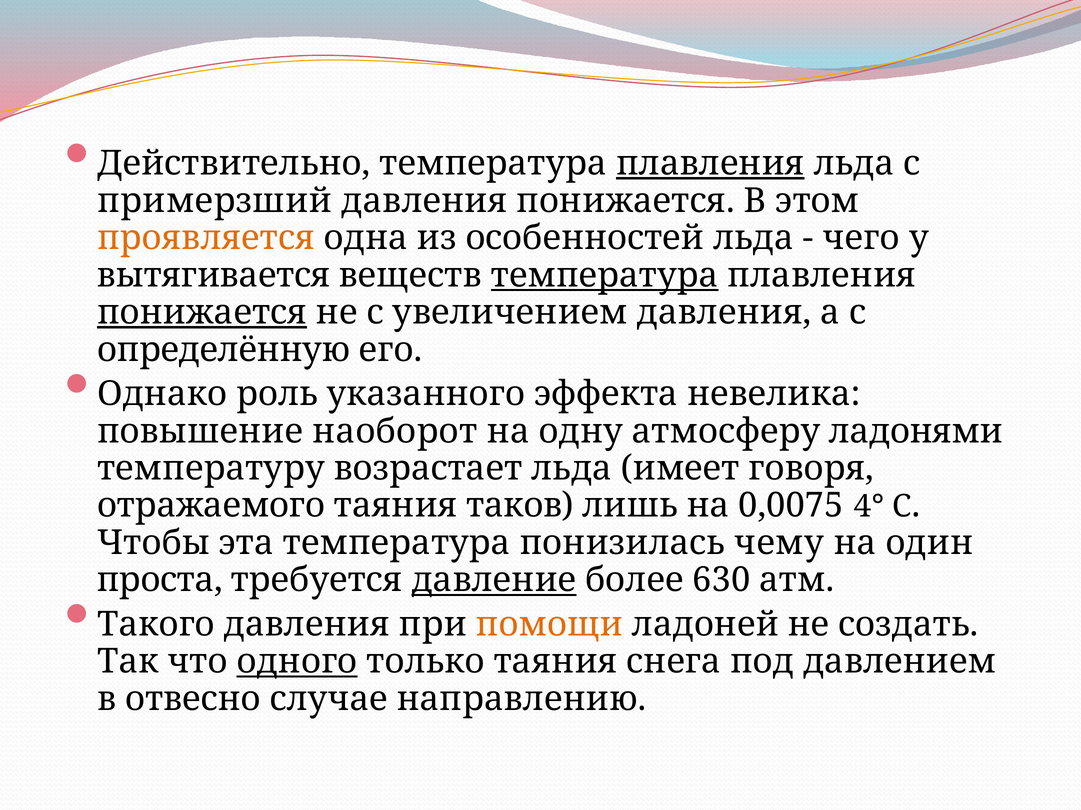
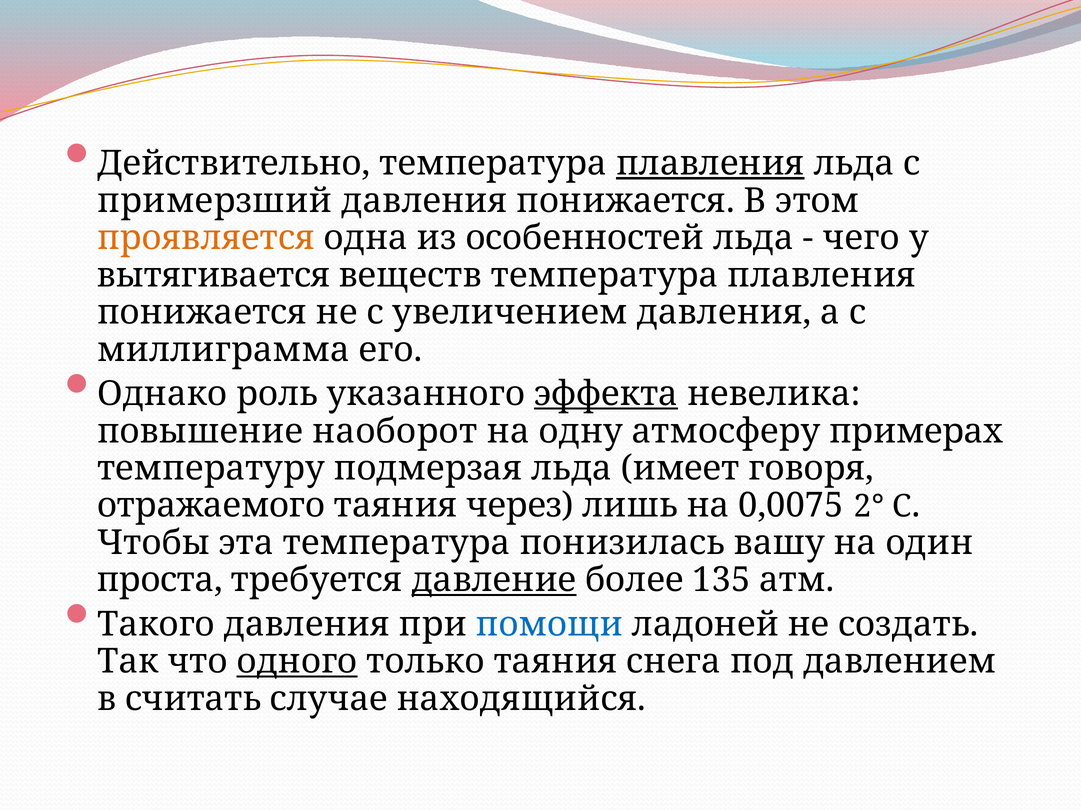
температура underline: present -> none (605, 275)
понижается underline: present -> none (202, 313)
определённую: определённую -> миллиграмма (223, 350)
эффекта underline: none -> present (606, 394)
ладонями: ладонями -> примерах (916, 432)
возрастает: возрастает -> подмерзая (428, 469)
таков: таков -> через (520, 506)
4°: 4° -> 2° (869, 507)
чему: чему -> вашу (779, 543)
630: 630 -> 135 (721, 581)
помощи colour: orange -> blue (549, 625)
отвесно: отвесно -> считать (193, 699)
направлению: направлению -> находящийся (521, 699)
